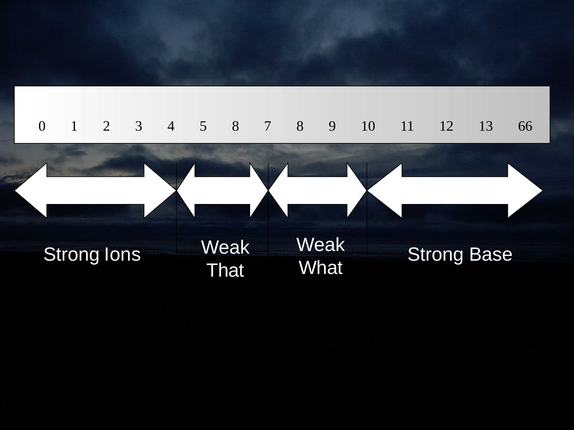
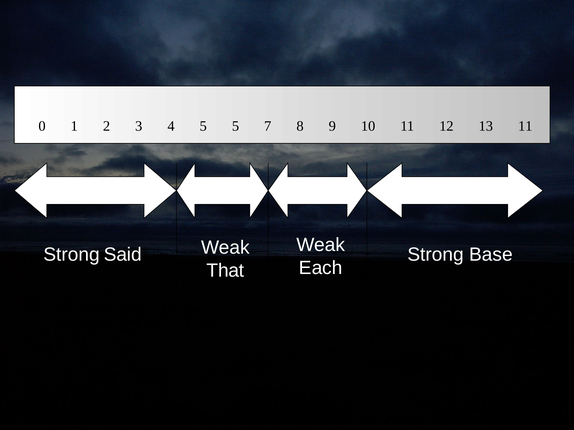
5 8: 8 -> 5 (236, 126)
13 66: 66 -> 11 (525, 126)
Ions: Ions -> Said (123, 255)
What: What -> Each (321, 268)
